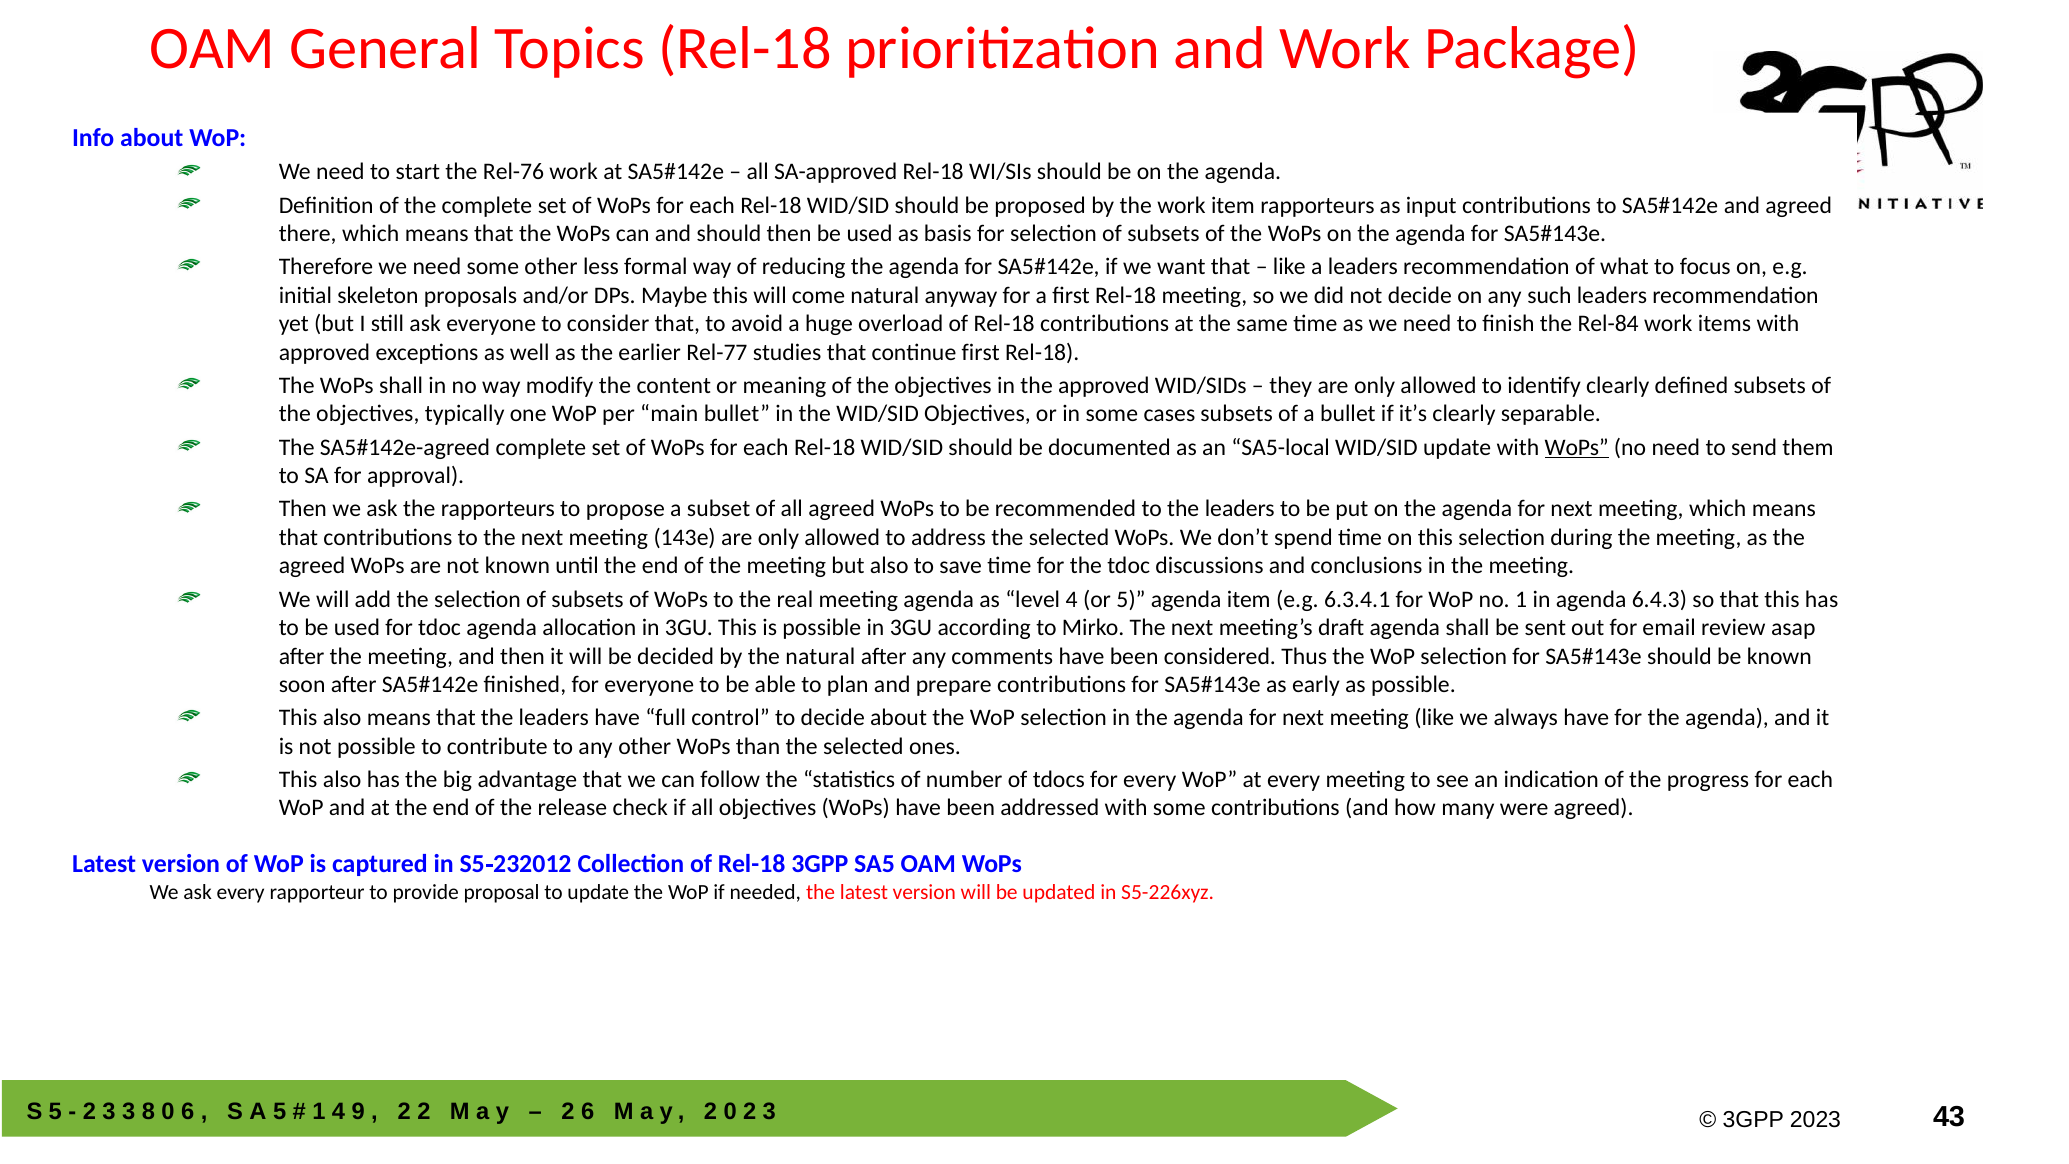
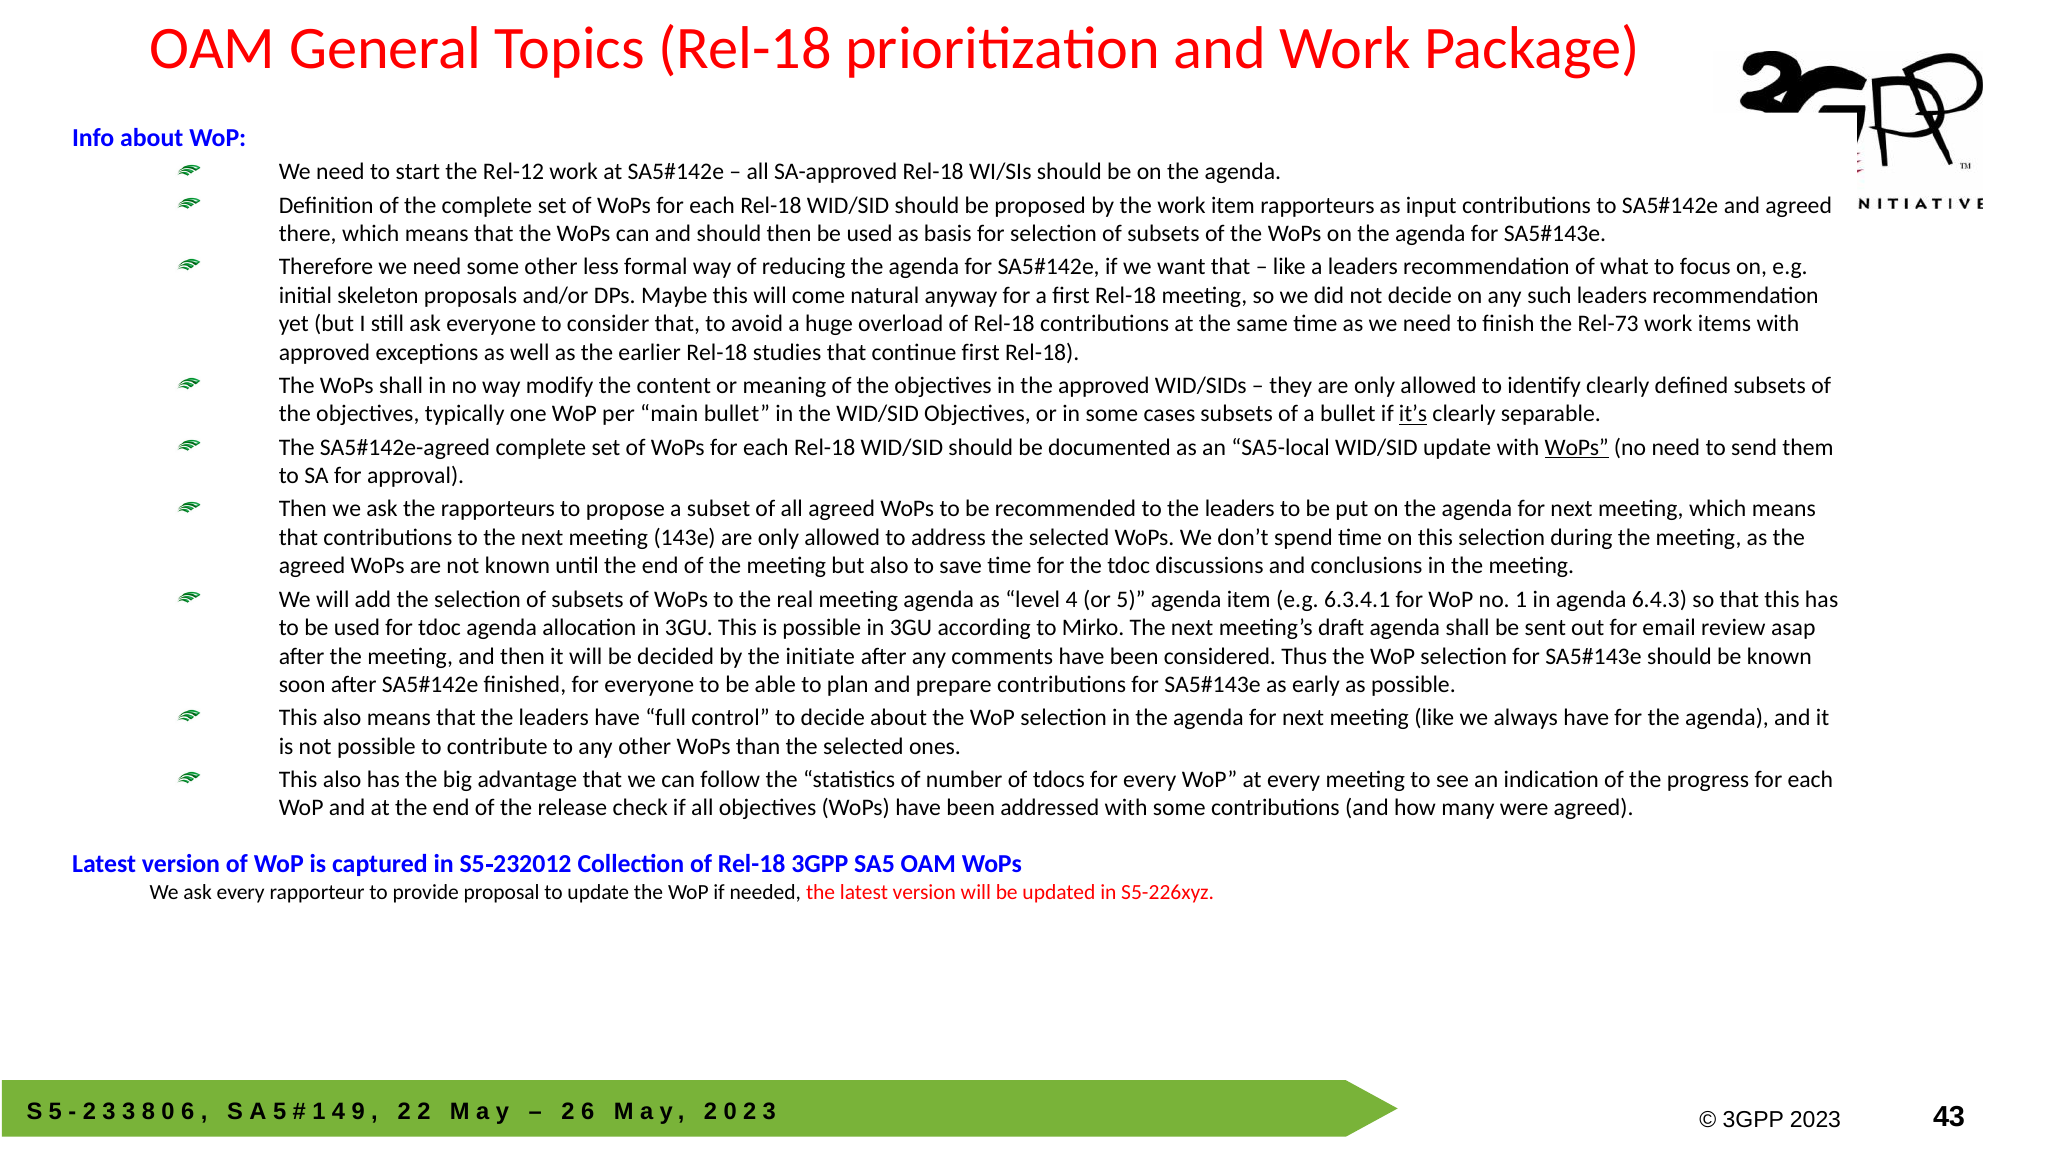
Rel-76: Rel-76 -> Rel-12 (514, 172)
Rel-84: Rel-84 -> Rel-73 (1608, 324)
earlier Rel-77: Rel-77 -> Rel-18 (717, 352)
it’s underline: none -> present (1413, 414)
the natural: natural -> initiate (820, 656)
